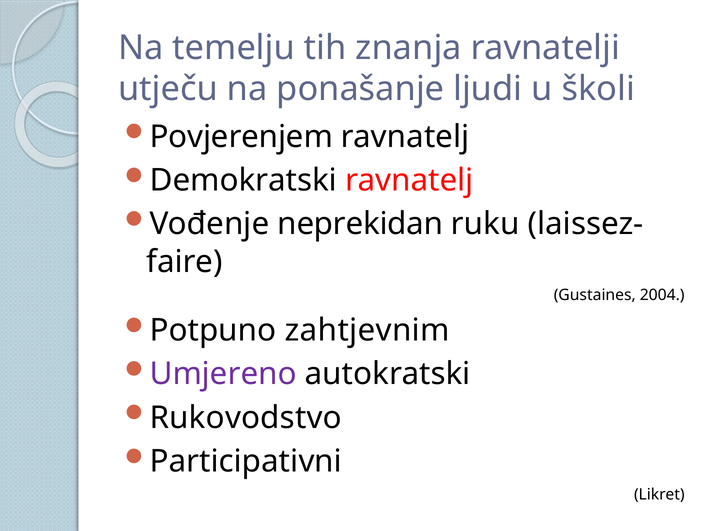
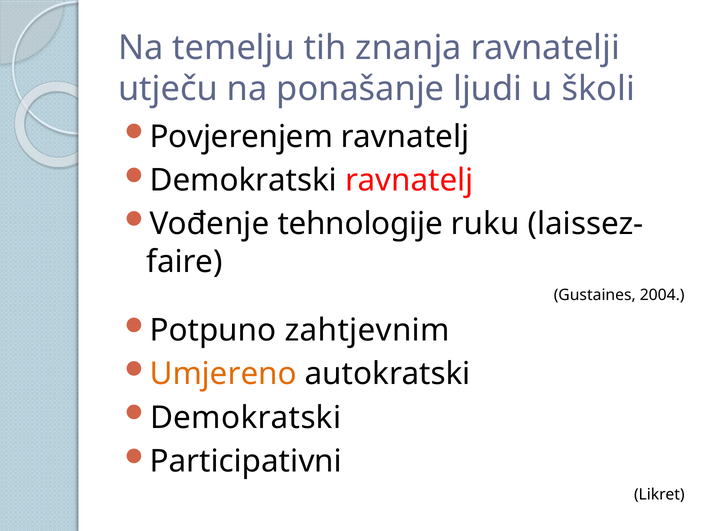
neprekidan: neprekidan -> tehnologije (360, 224)
Umjereno colour: purple -> orange (223, 374)
Rukovodstvo: Rukovodstvo -> Demokratski (246, 418)
